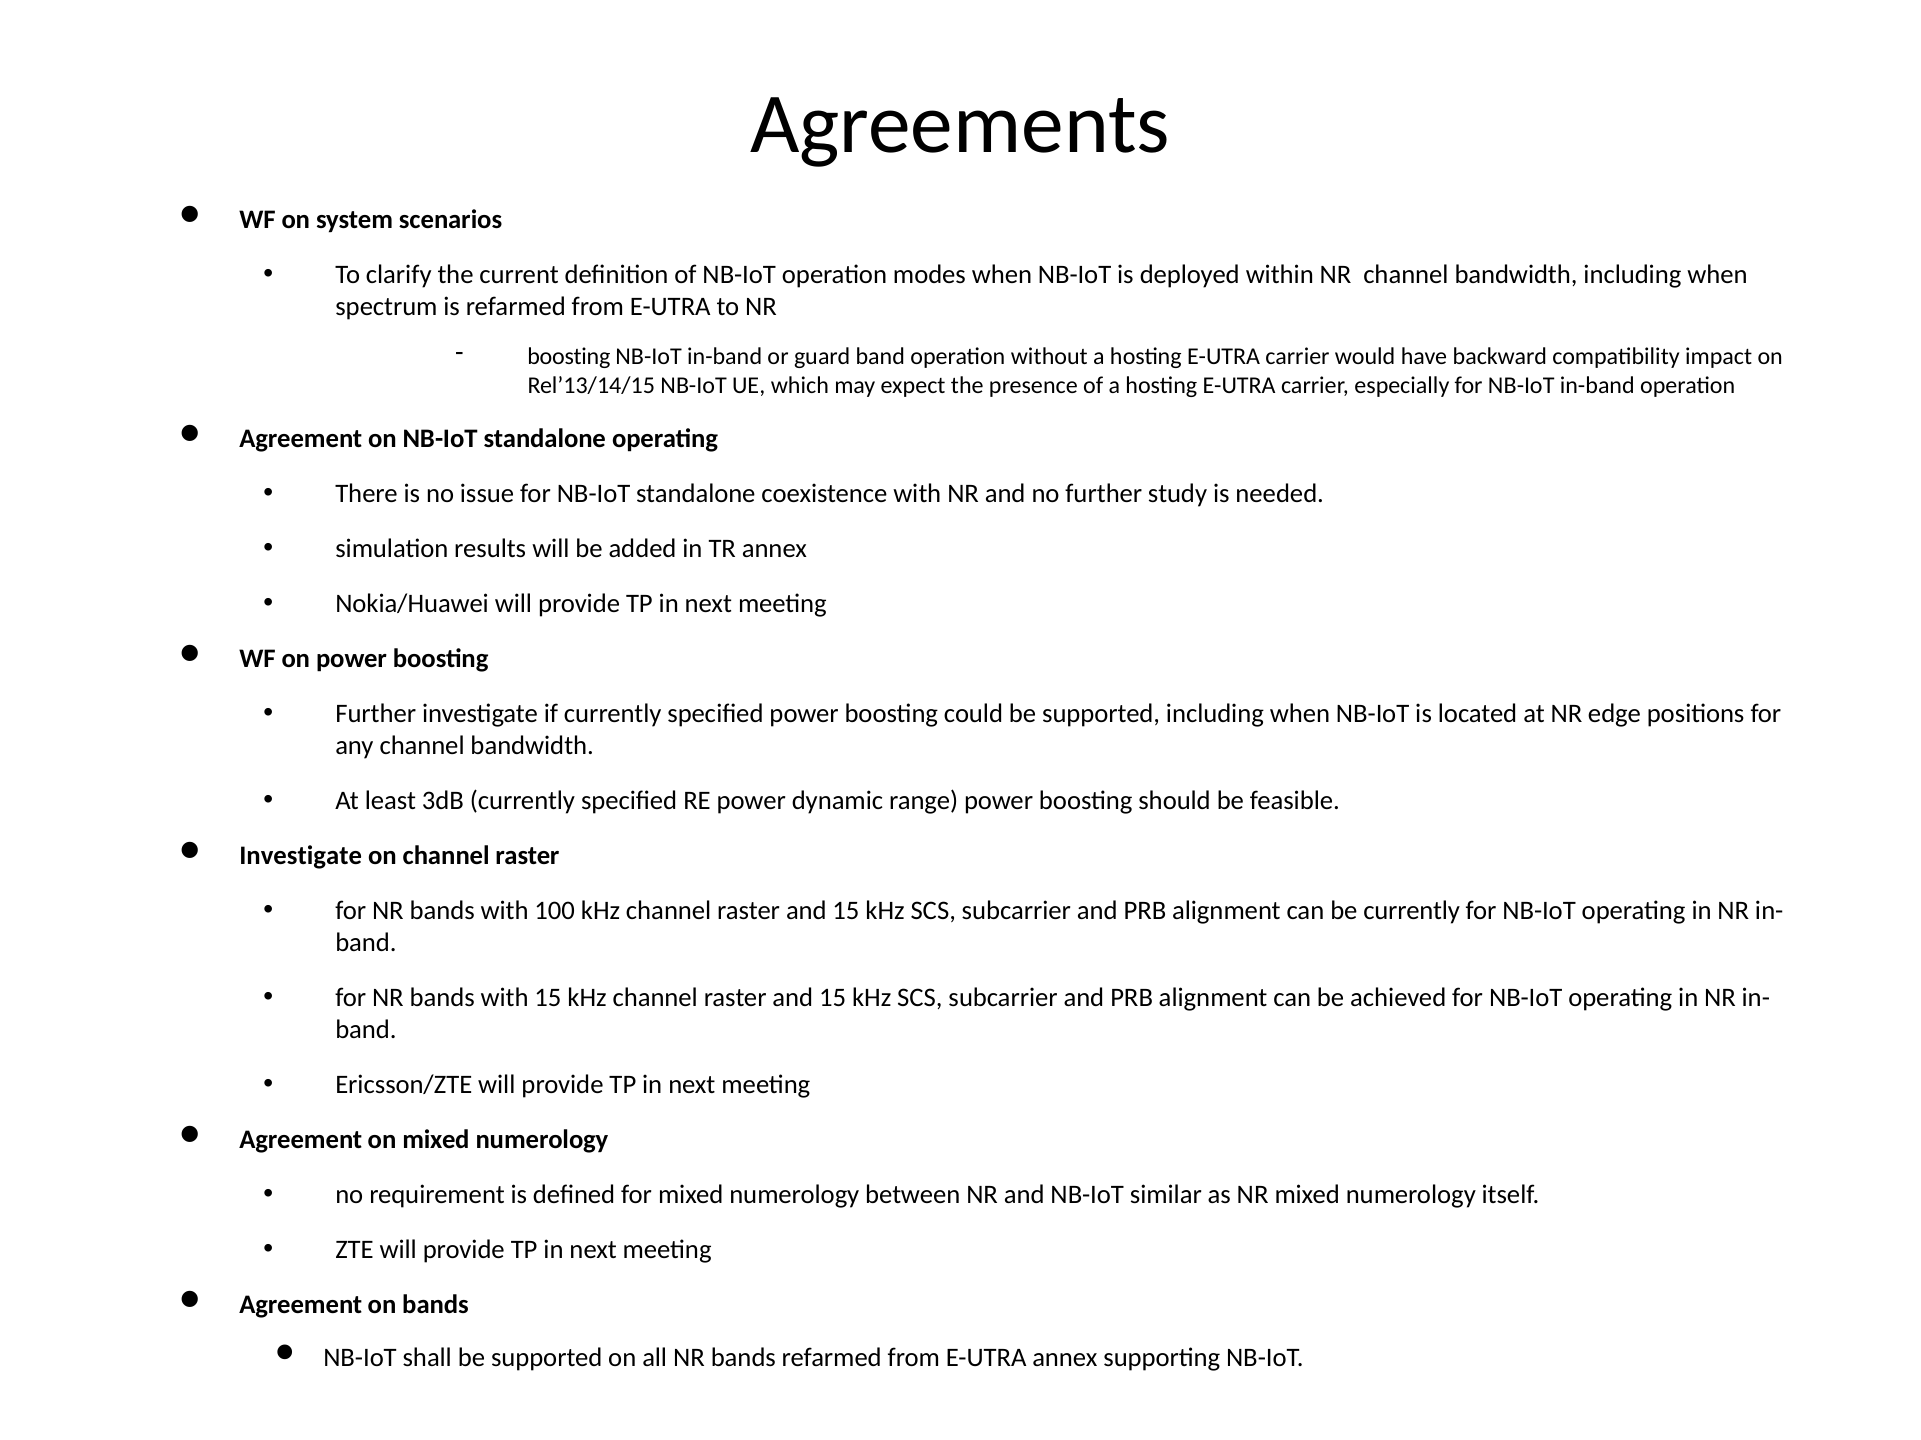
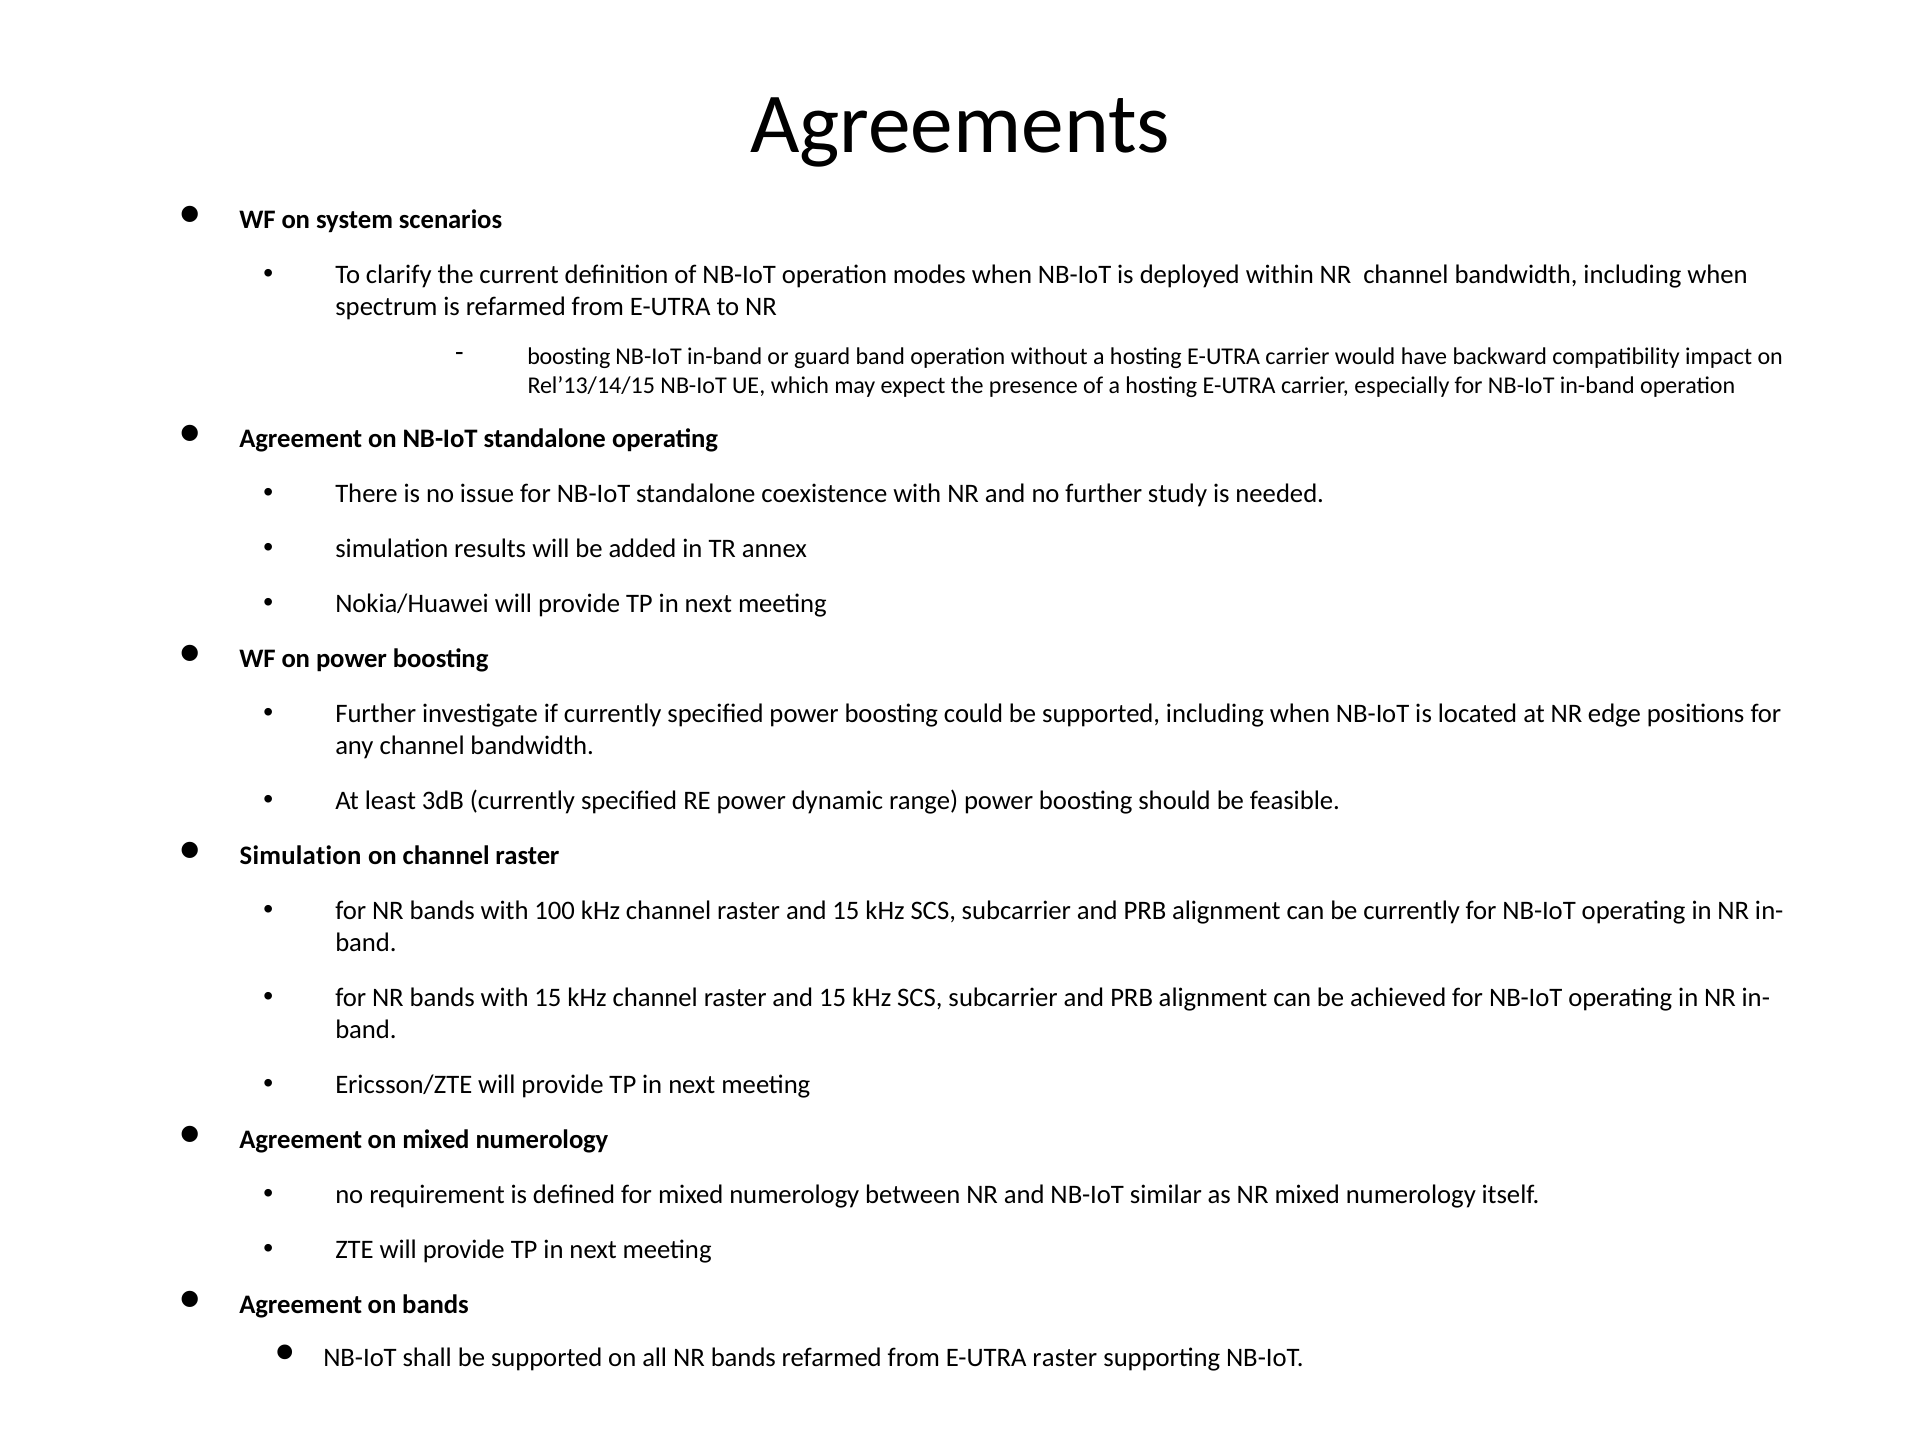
Investigate: Investigate -> Simulation (301, 856)
E-UTRA annex: annex -> raster (1065, 1358)
